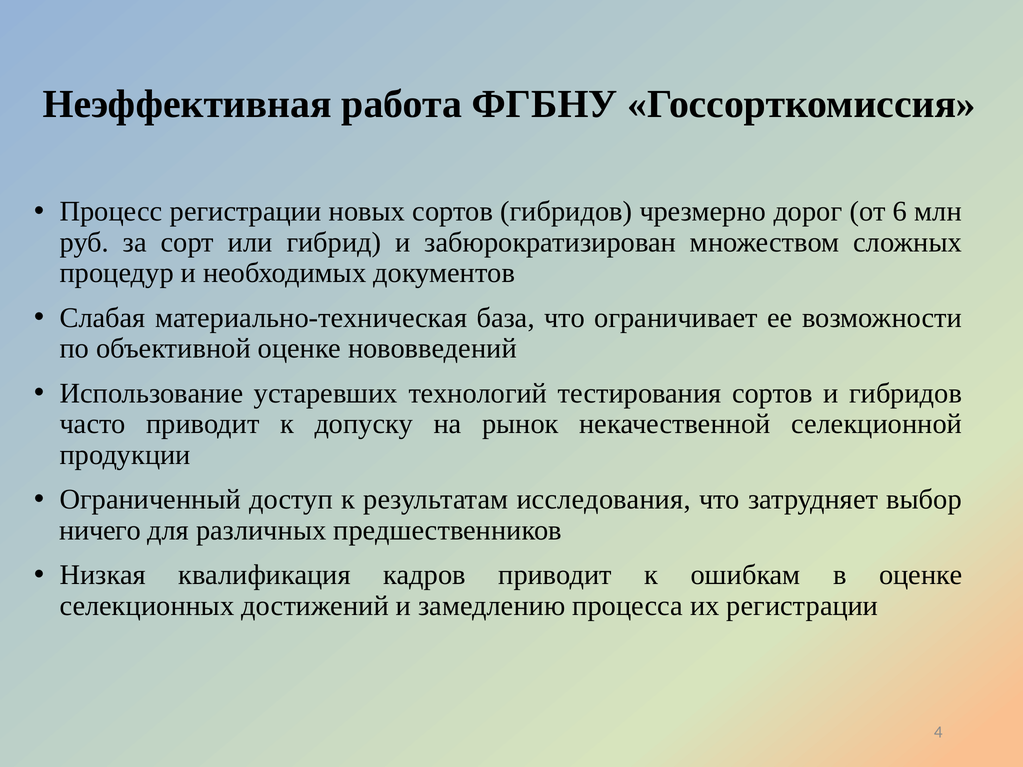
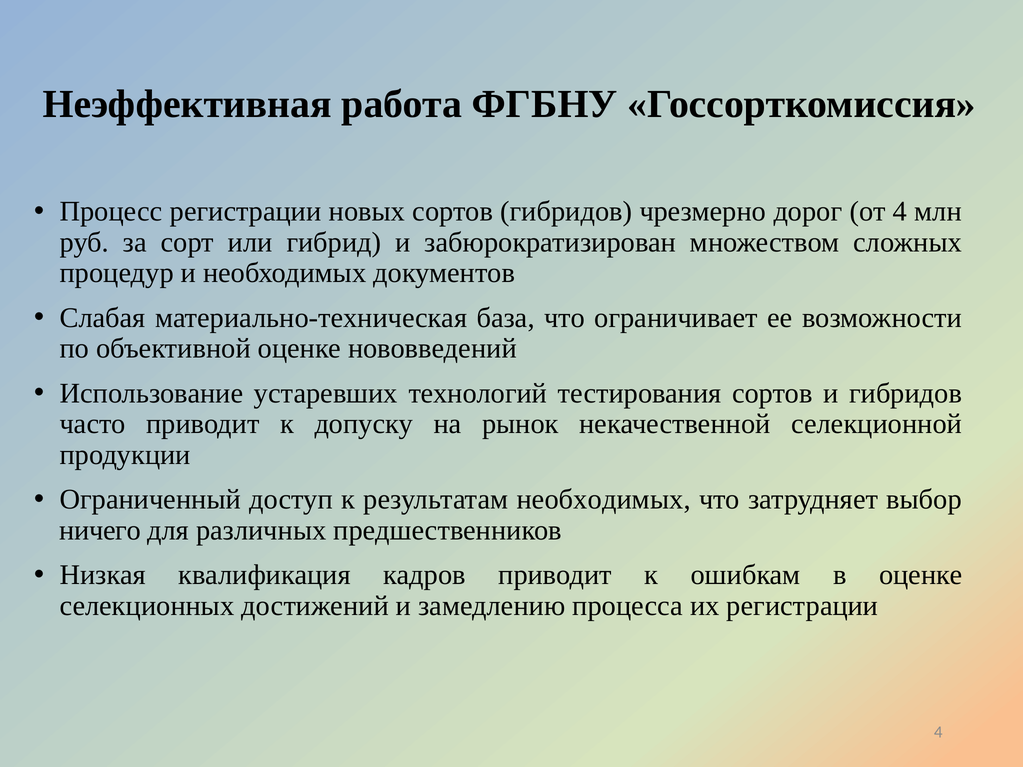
от 6: 6 -> 4 (900, 212)
результатам исследования: исследования -> необходимых (604, 500)
